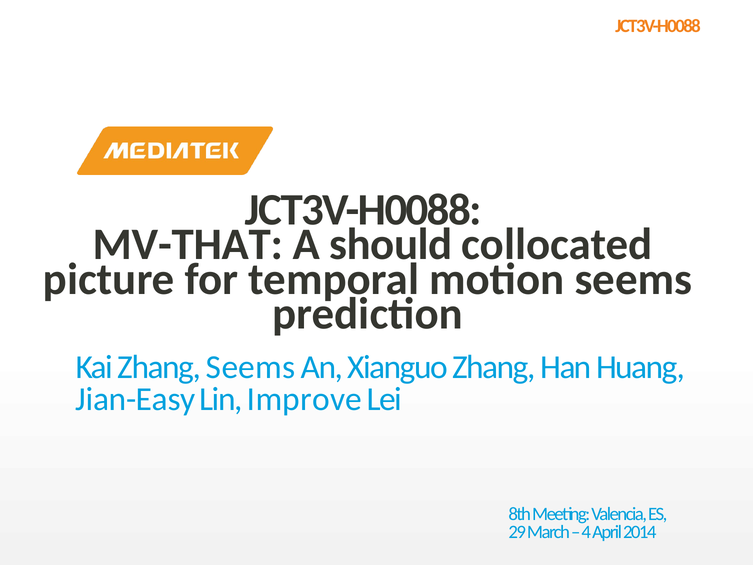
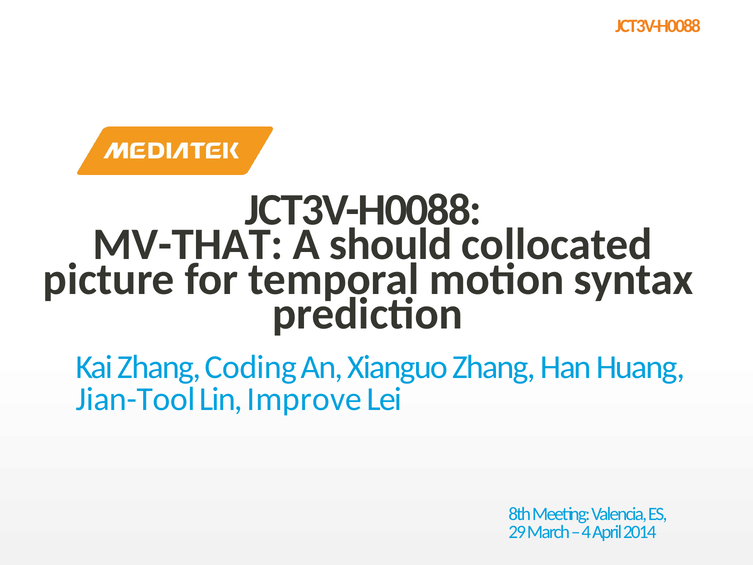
motion seems: seems -> syntax (633, 279)
Zhang Seems: Seems -> Coding (251, 367)
Jian-Easy: Jian-Easy -> Jian-Tool (135, 399)
